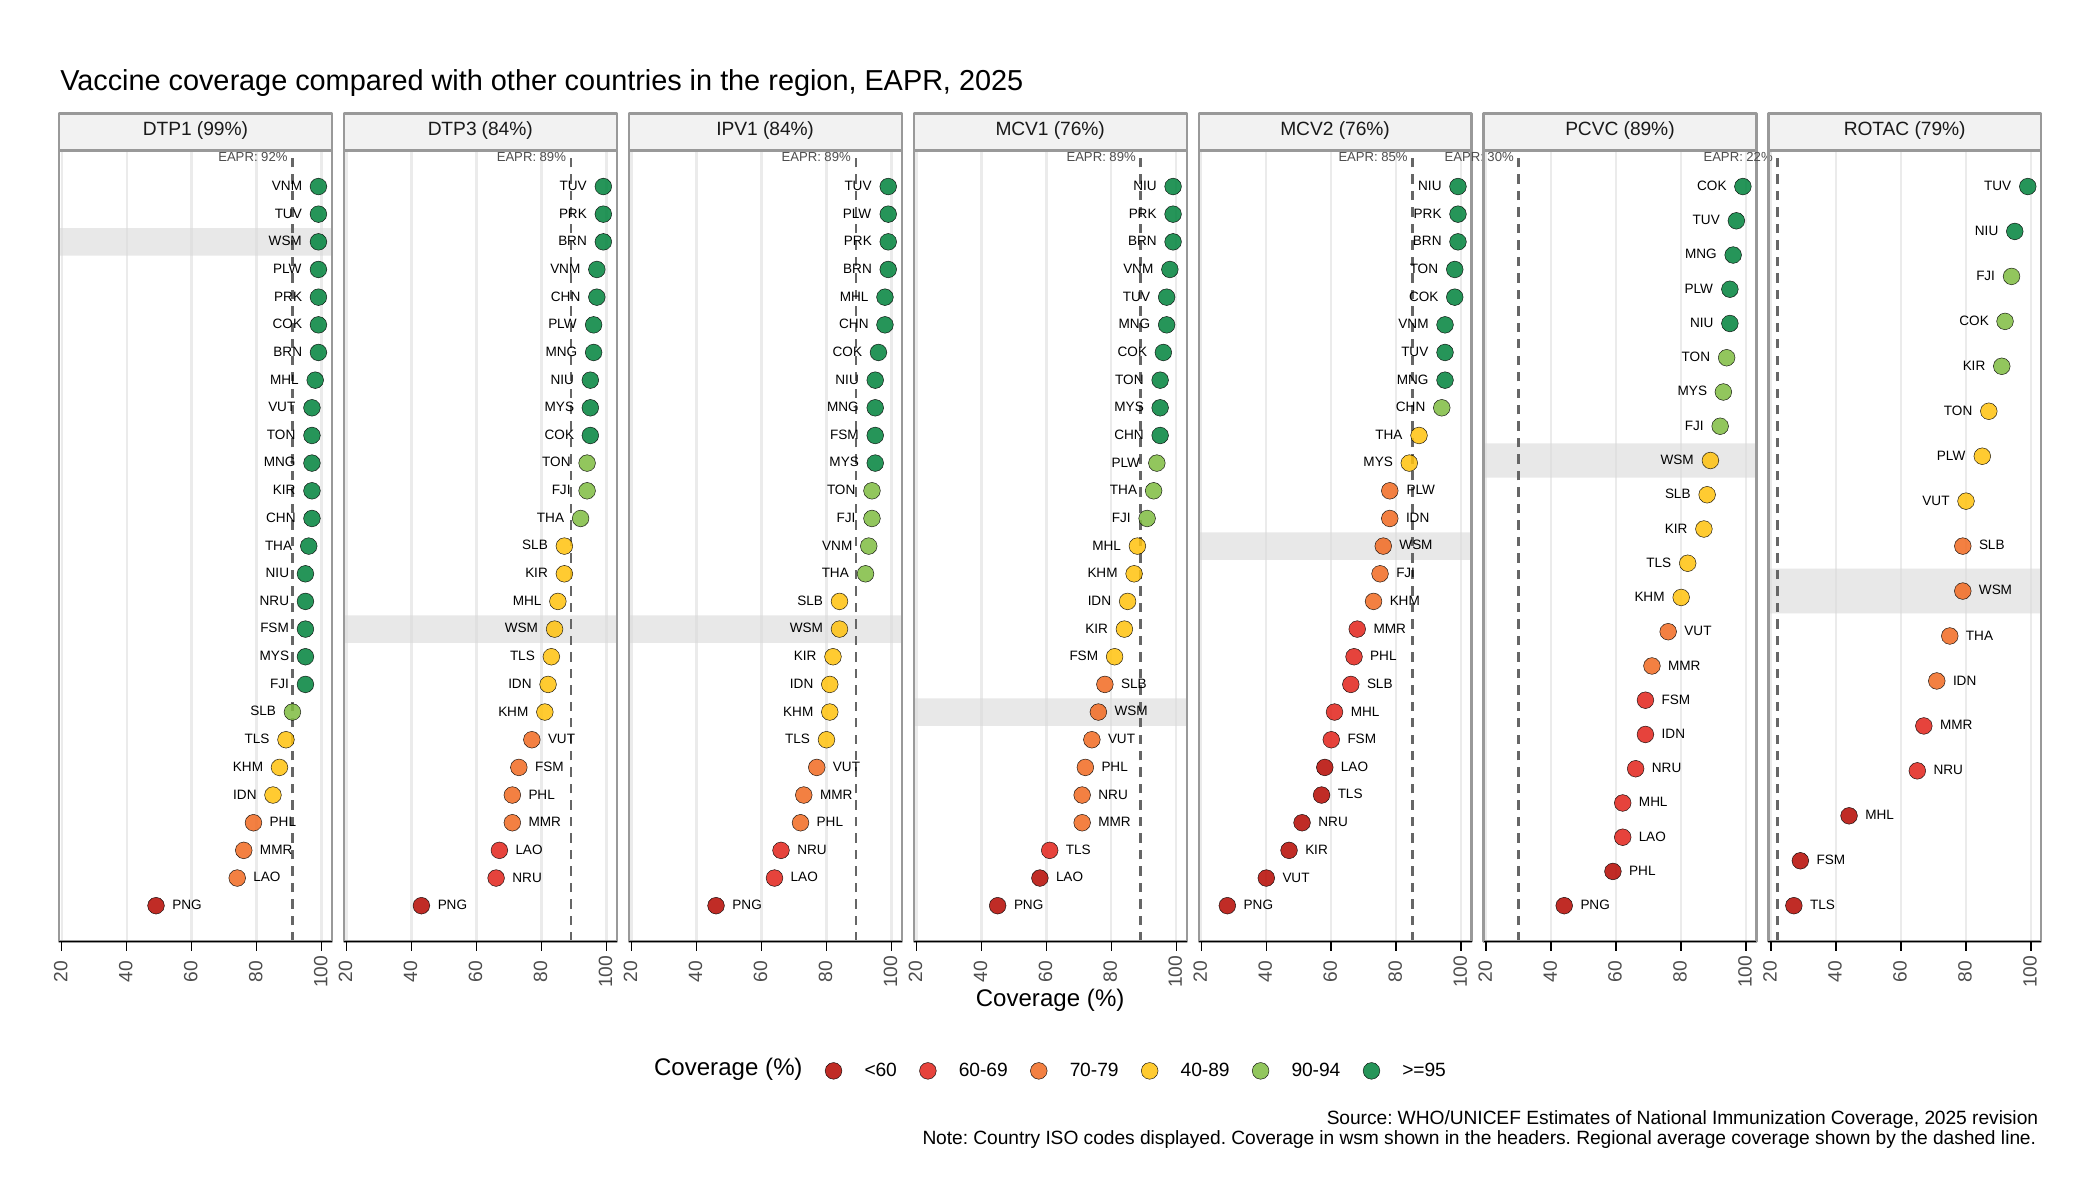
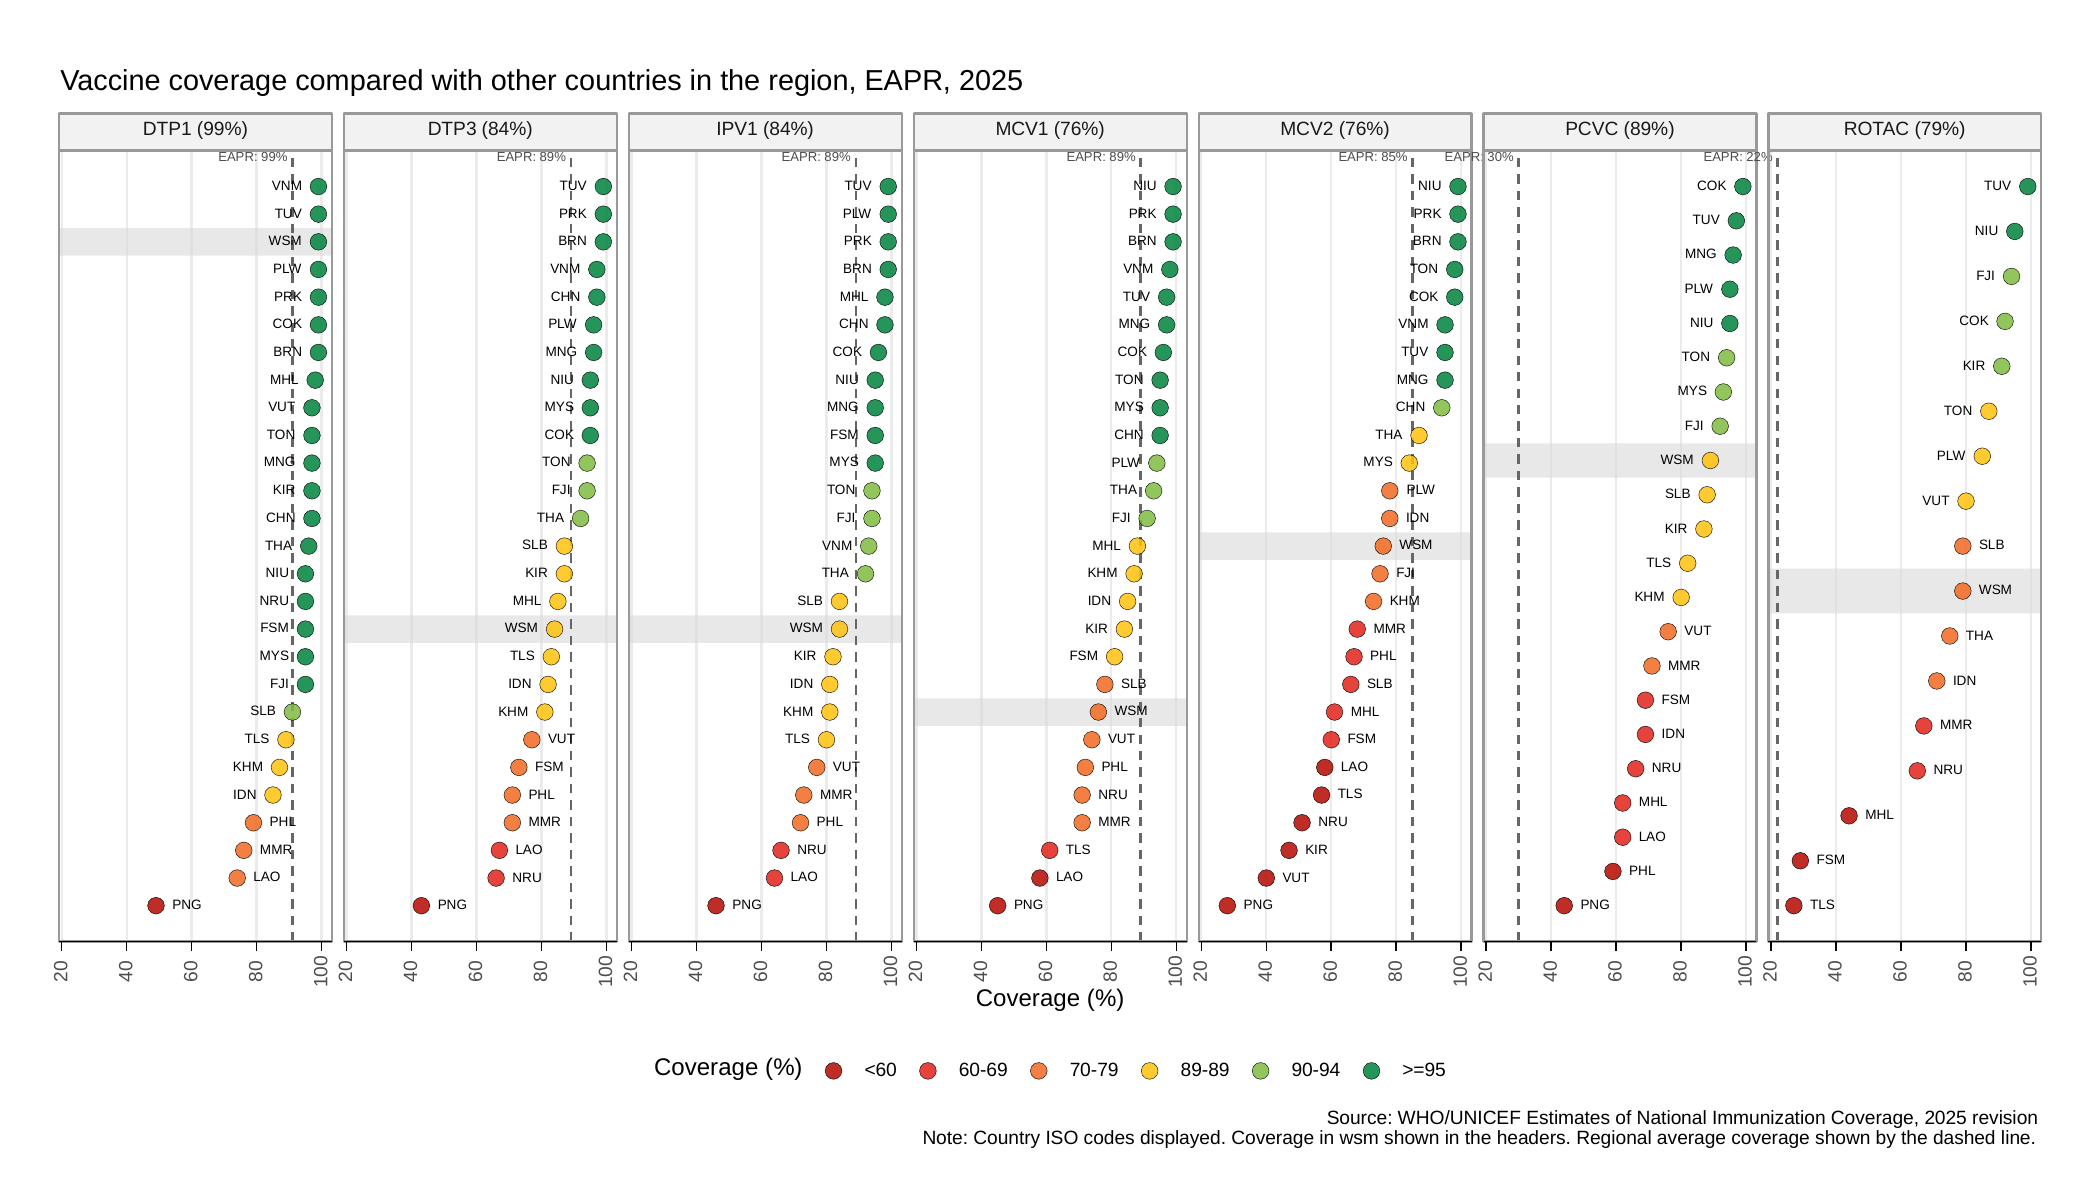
EAPR 92%: 92% -> 99% (274, 157)
40-89: 40-89 -> 89-89 (1205, 1070)
